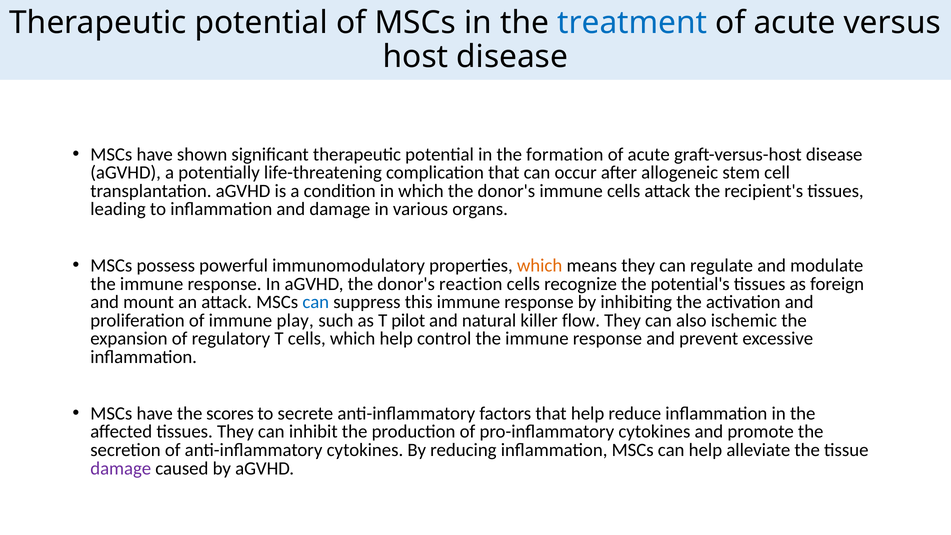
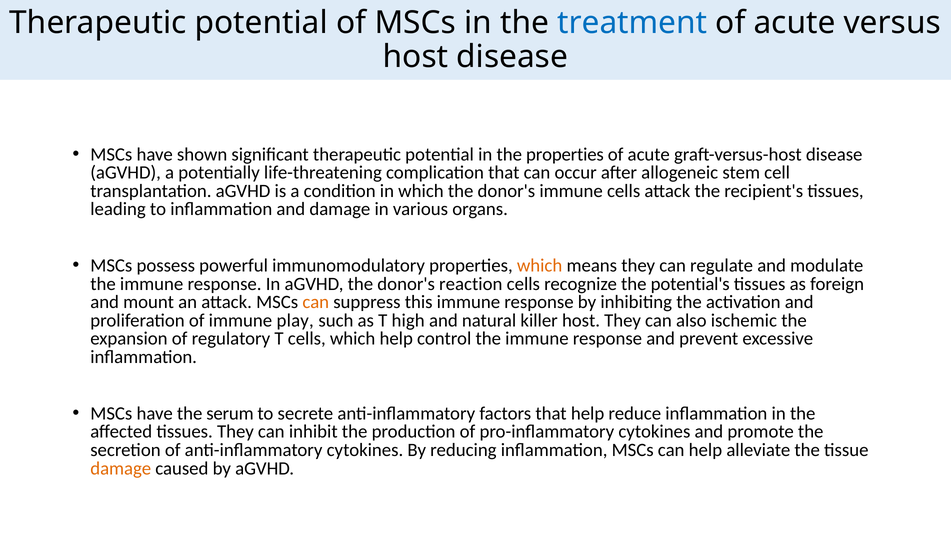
the formation: formation -> properties (565, 154)
can colour: blue -> orange (316, 302)
pilot: pilot -> high (408, 320)
killer flow: flow -> host (581, 320)
scores: scores -> serum (230, 413)
damage colour: purple -> orange (121, 468)
